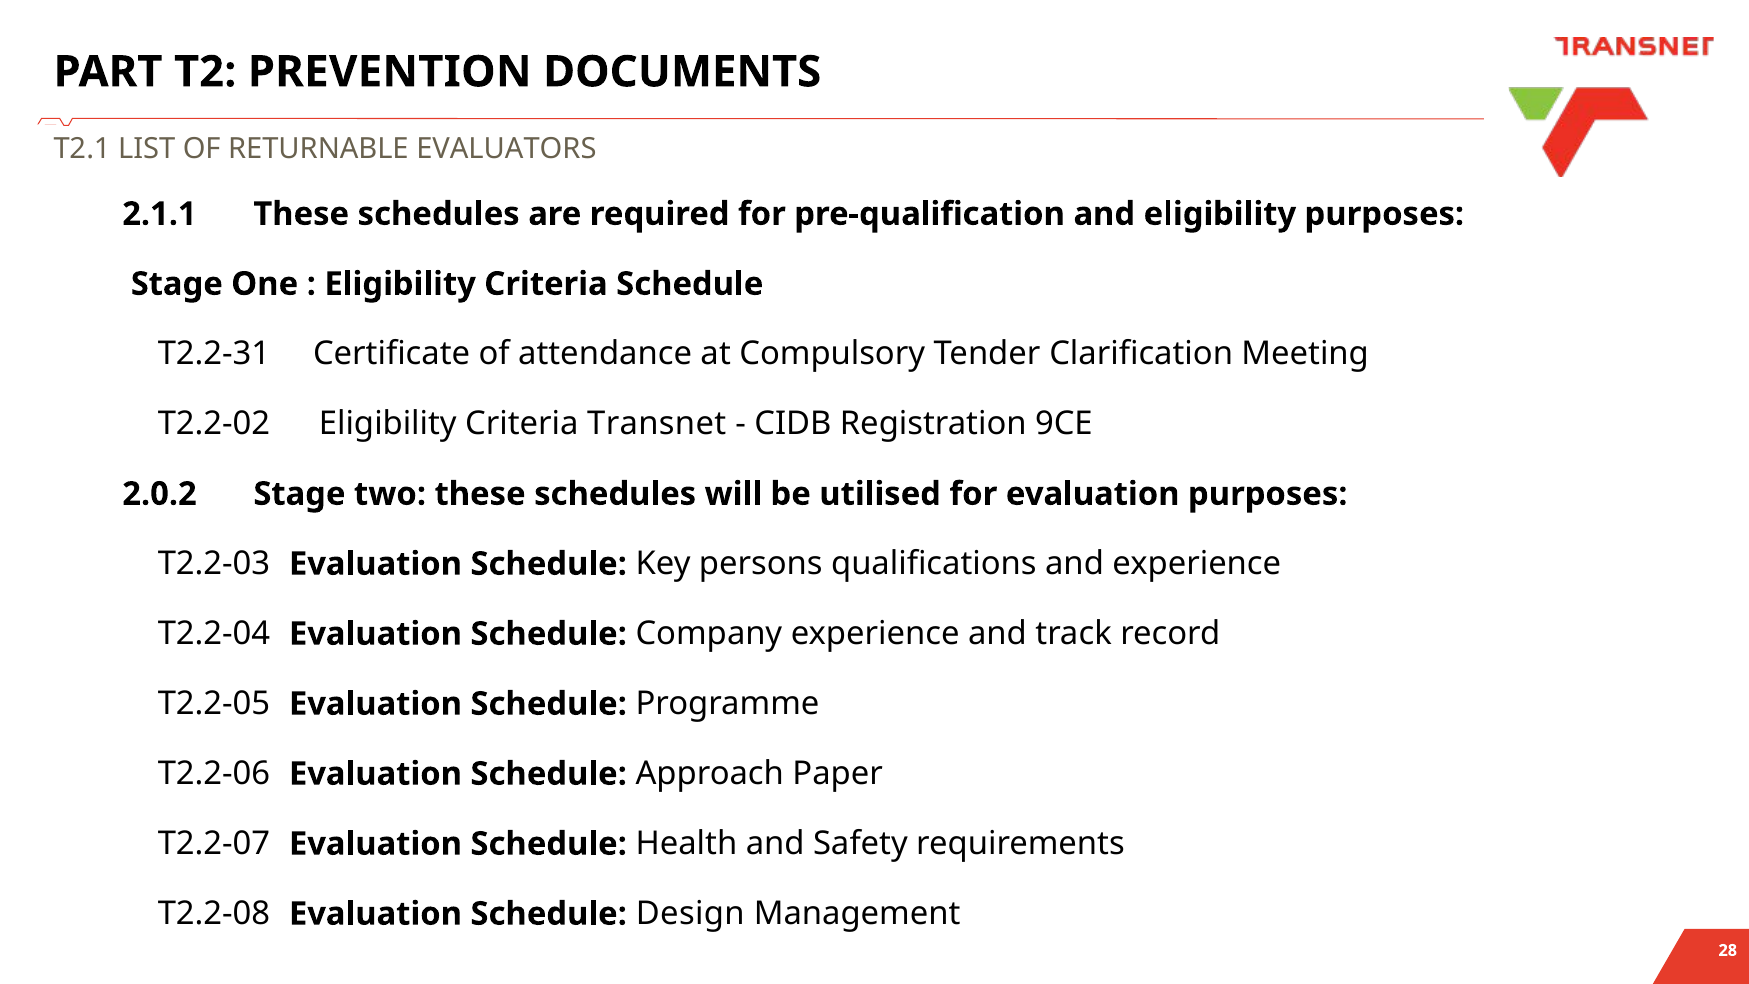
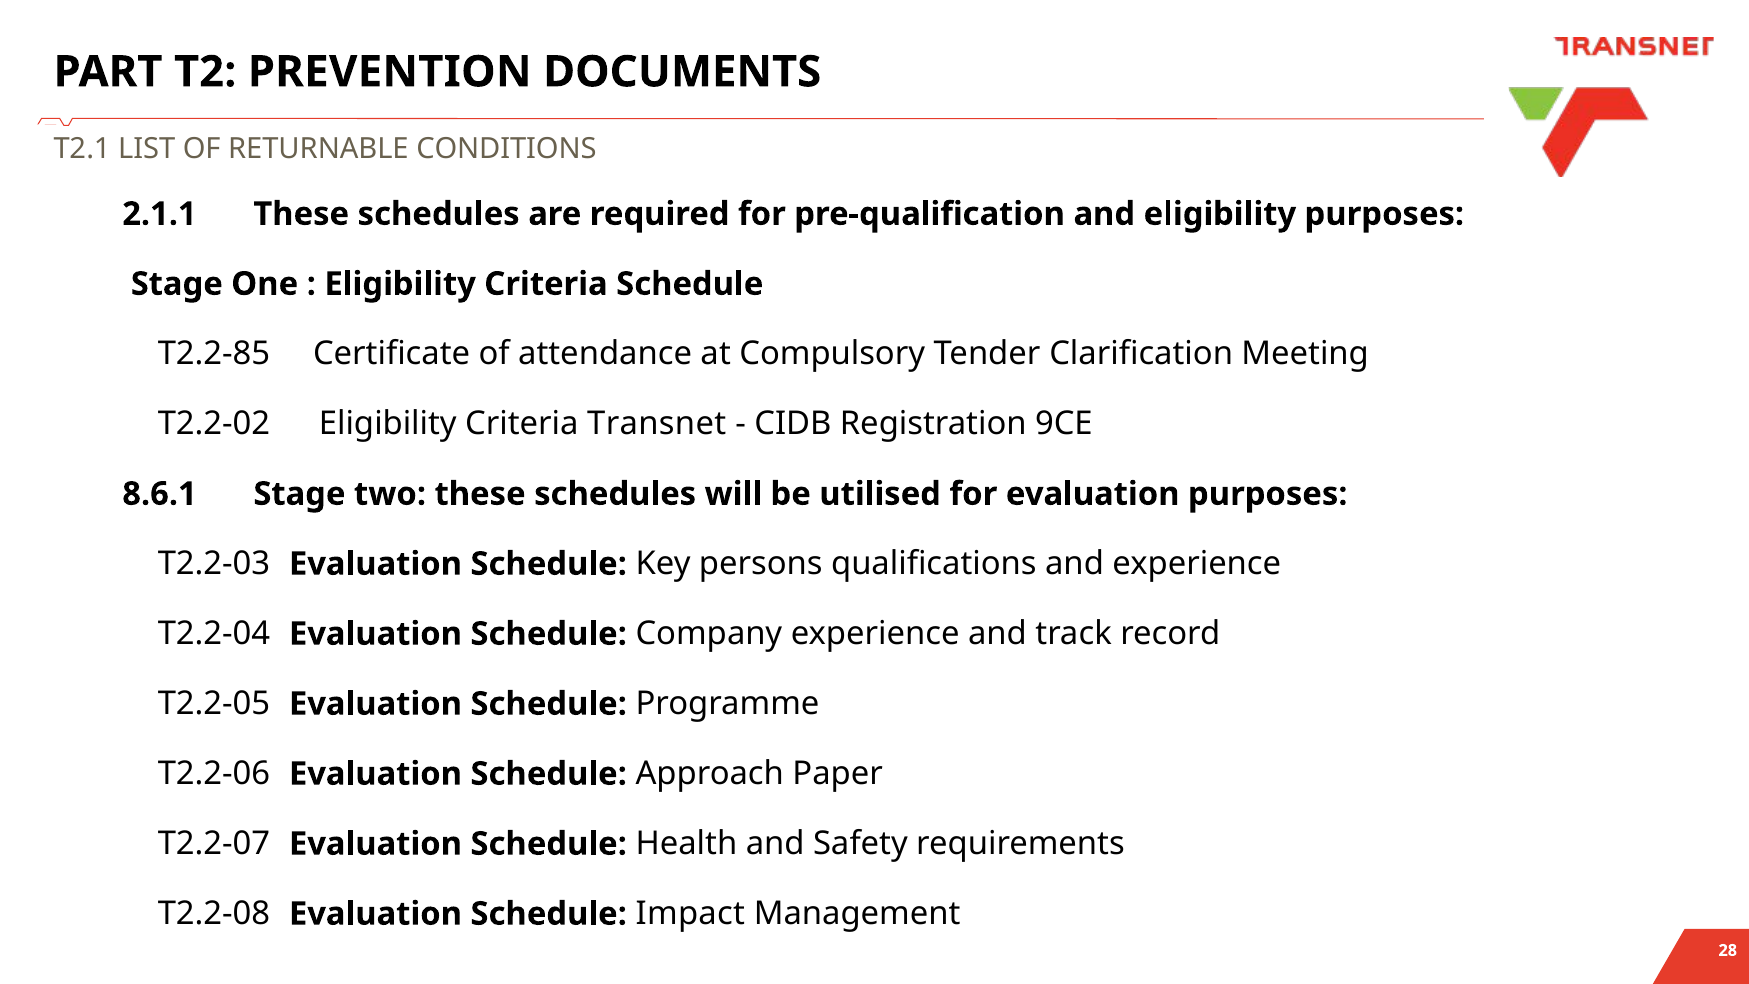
EVALUATORS: EVALUATORS -> CONDITIONS (506, 149)
T2.2-31: T2.2-31 -> T2.2-85 (214, 354)
2.0.2: 2.0.2 -> 8.6.1 (159, 494)
Design: Design -> Impact (690, 914)
